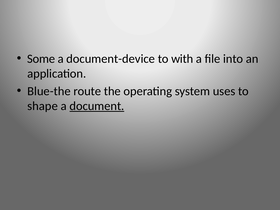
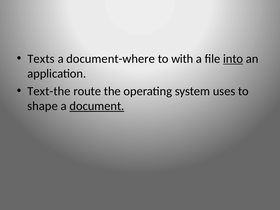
Some: Some -> Texts (41, 59)
document-device: document-device -> document-where (111, 59)
into underline: none -> present (233, 59)
Blue-the: Blue-the -> Text-the (49, 91)
